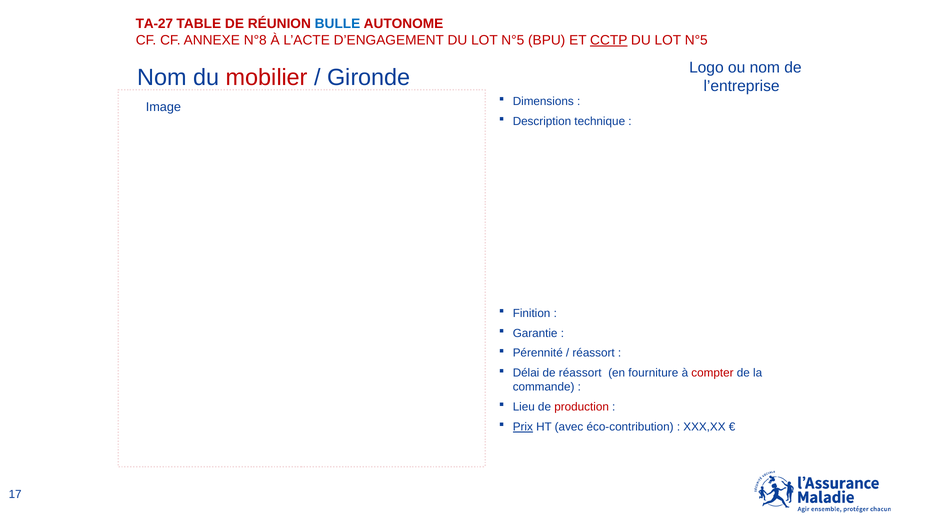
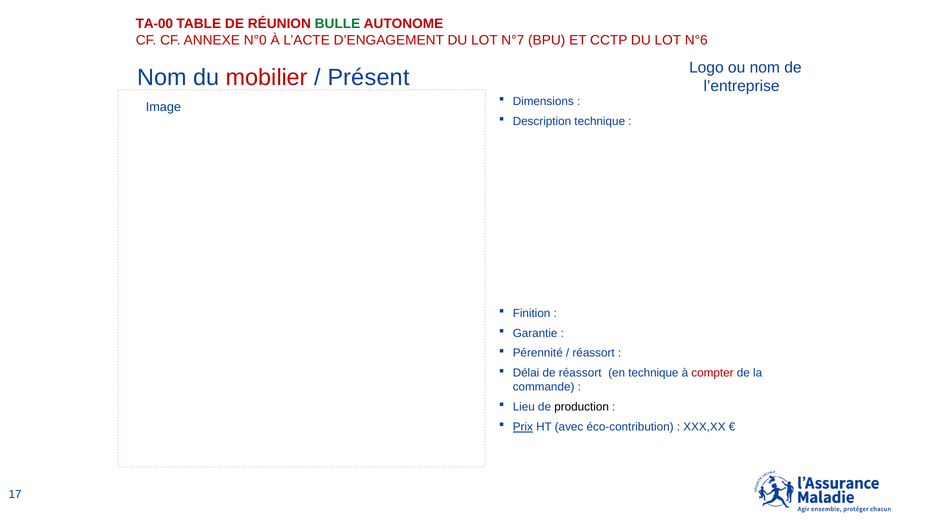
TA-27: TA-27 -> TA-00 (154, 24)
BULLE colour: blue -> green (338, 24)
N°8: N°8 -> N°0 (255, 40)
D’ENGAGEMENT DU LOT N°5: N°5 -> N°7 (513, 40)
CCTP underline: present -> none (609, 40)
N°5: N°5 -> N°6 (696, 40)
Gironde: Gironde -> Présent (369, 77)
en fourniture: fourniture -> technique (653, 373)
production colour: red -> black (582, 407)
